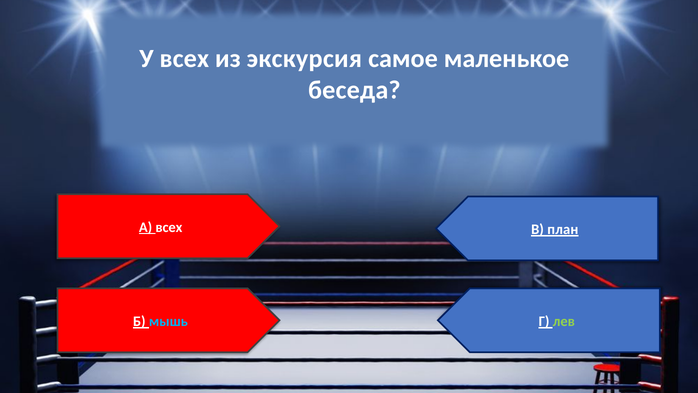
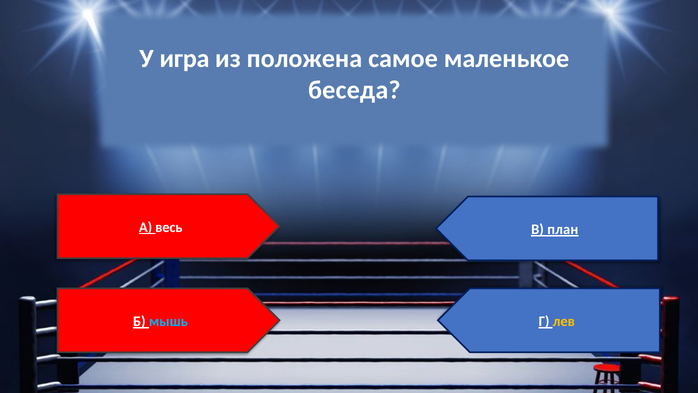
У всех: всех -> игра (184, 59)
экскурсия: экскурсия -> положена (304, 59)
А всех: всех -> весь (169, 227)
лев colour: light green -> yellow (564, 321)
